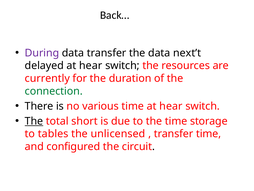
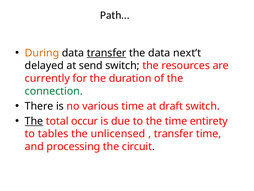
Back…: Back… -> Path… (115, 15)
During colour: purple -> orange (42, 53)
transfer underline: none -> present (107, 53)
delayed at hear: hear -> send (91, 66)
time at hear: hear -> draft (171, 106)
short: short -> occur (85, 121)
storage: storage -> entirety (209, 121)
configured: configured -> processing (73, 146)
